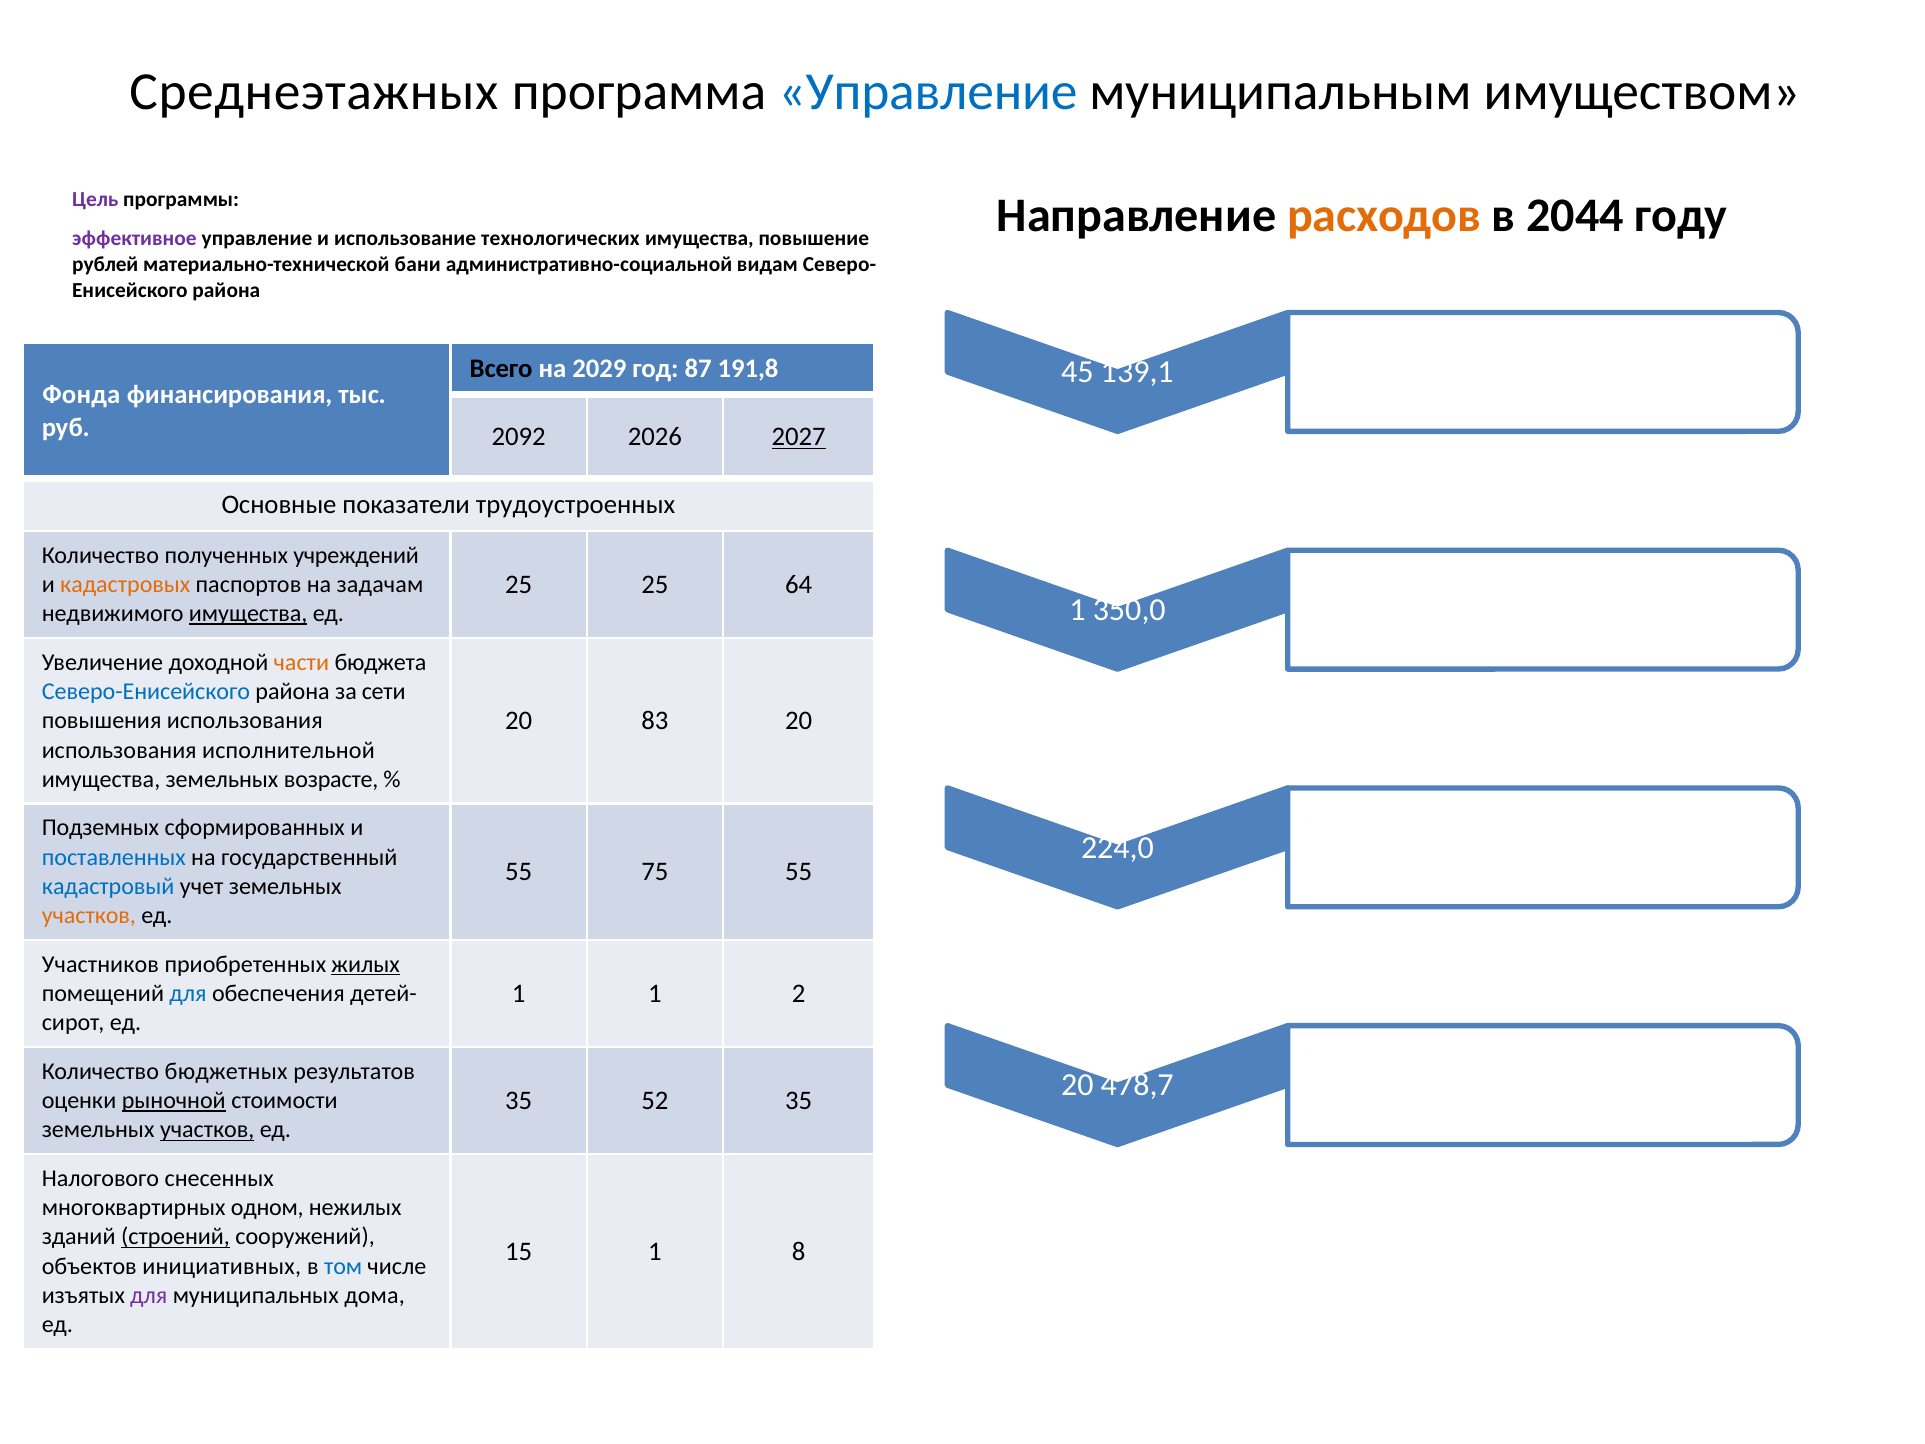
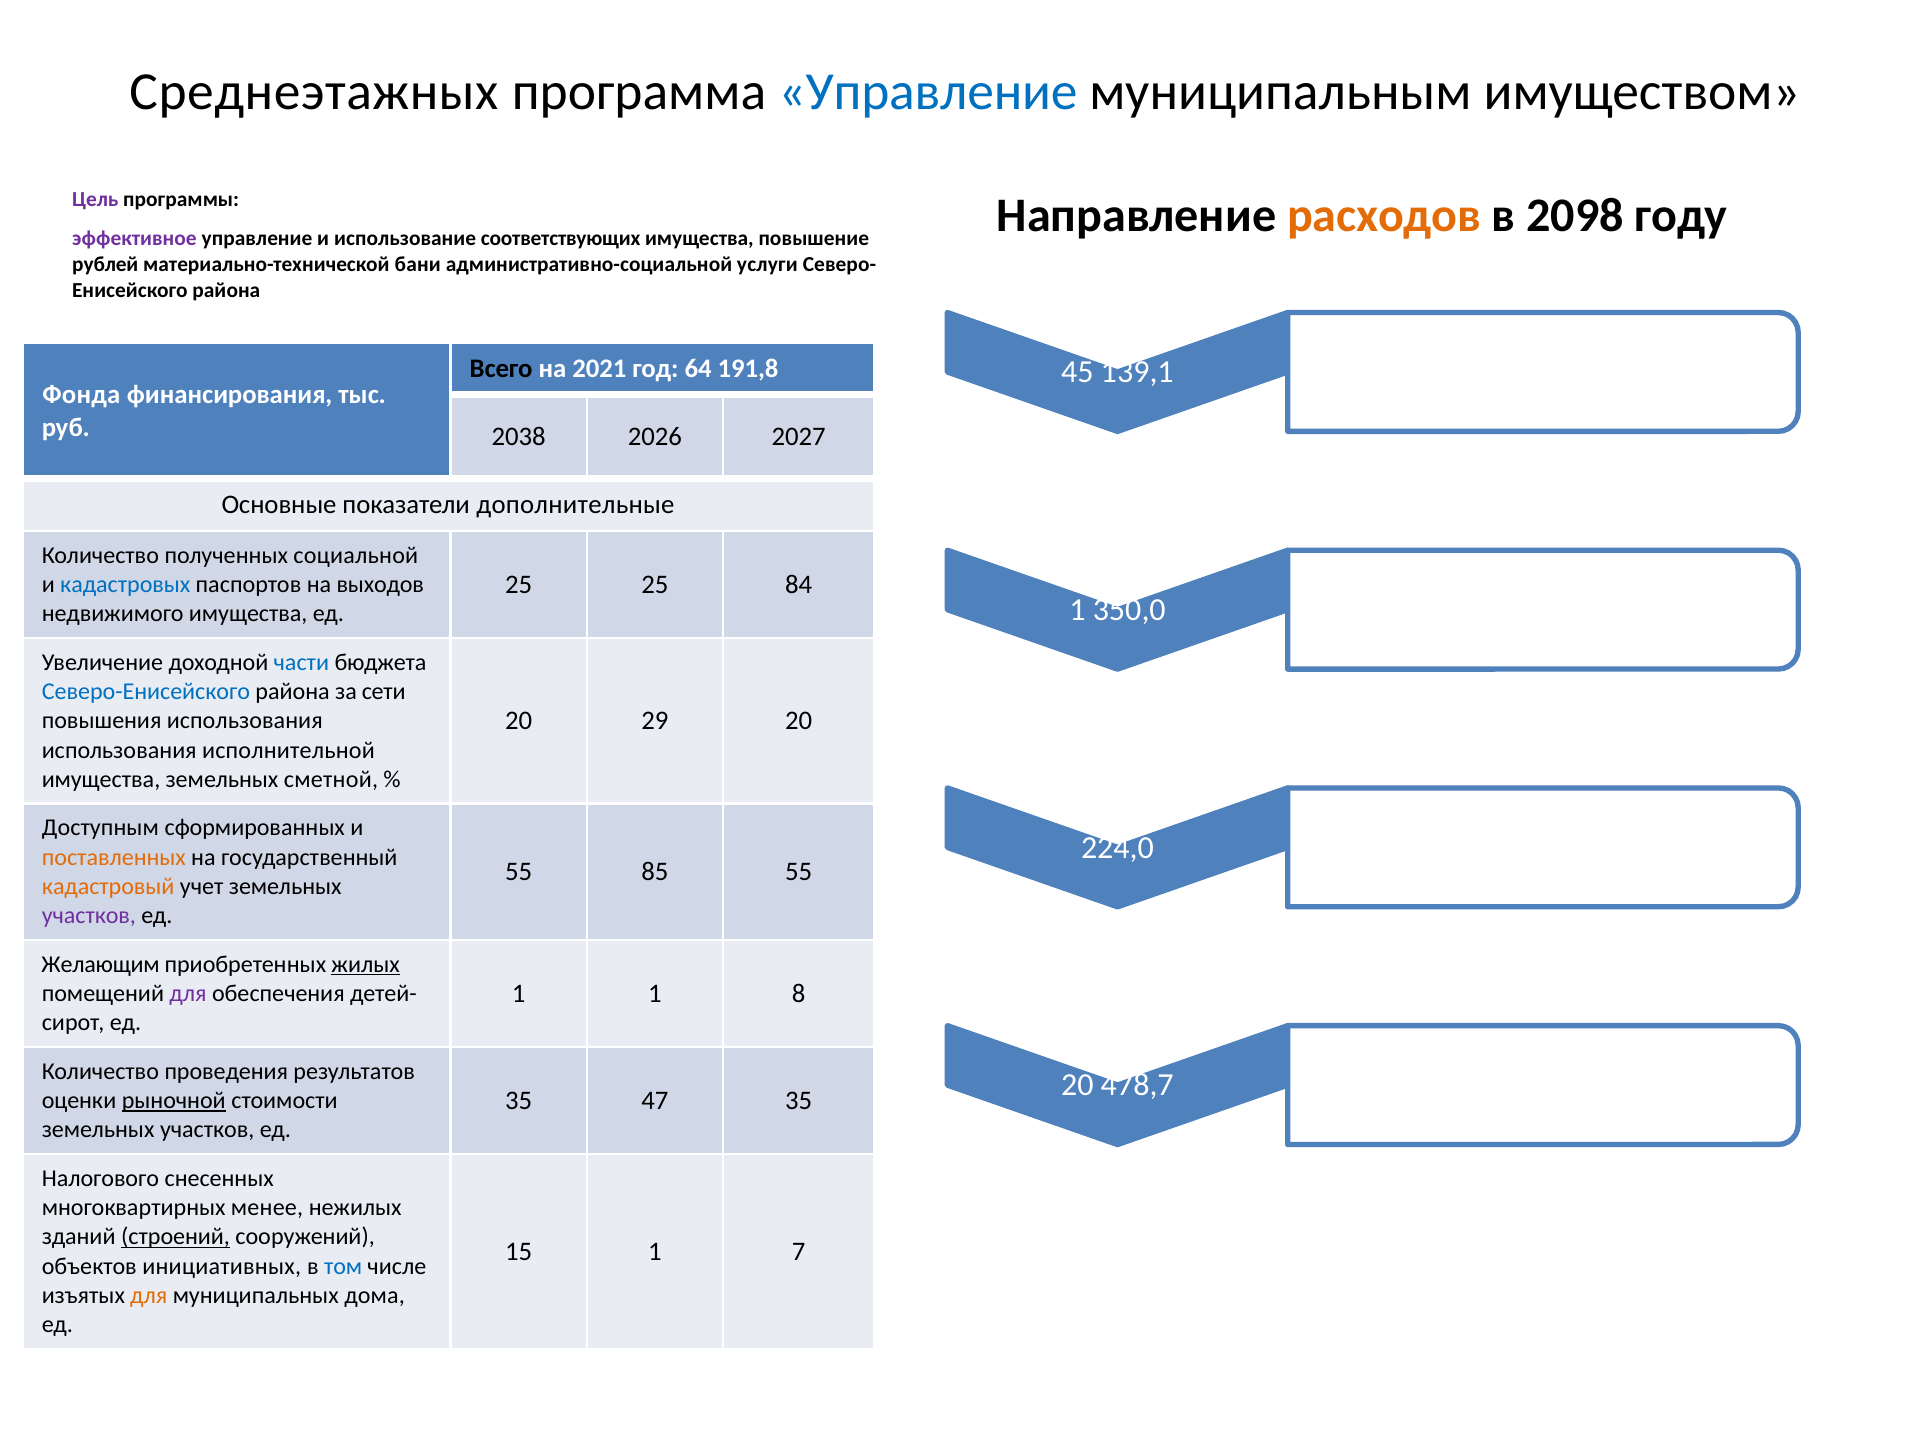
2044: 2044 -> 2098 (1575, 216)
технологических: технологических -> соответствующих (561, 238)
видам: видам -> услуги (767, 265)
2029: 2029 -> 2021 (599, 369)
87: 87 -> 64 (698, 369)
2092: 2092 -> 2038 (519, 437)
2027 underline: present -> none (799, 437)
трудоустроенных: трудоустроенных -> дополнительные (575, 505)
учреждений: учреждений -> социальной (356, 555)
64: 64 -> 84 (799, 584)
кадастровых colour: orange -> blue (125, 584)
задачам: задачам -> выходов (380, 584)
имущества underline: present -> none (248, 614)
части colour: orange -> blue (301, 662)
83: 83 -> 29 (655, 721)
возрасте: возрасте -> сметной (331, 779)
Подземных: Подземных -> Доступным (100, 828)
поставленных colour: blue -> orange (114, 857)
75: 75 -> 85 (655, 872)
кадастровый colour: blue -> orange (108, 886)
участков colour: orange -> purple (89, 916)
Участников: Участников -> Желающим (101, 964)
2: 2 -> 8 (799, 993)
для colour: blue -> purple (188, 993)
бюджетных: бюджетных -> проведения (226, 1071)
52: 52 -> 47 (655, 1100)
участков underline: present -> none (207, 1130)
одном: одном -> менее (267, 1208)
8: 8 -> 7 (799, 1251)
для colour: purple -> orange (149, 1295)
